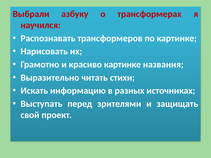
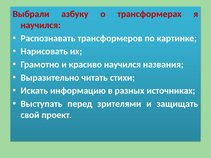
красиво картинке: картинке -> научился (122, 65)
